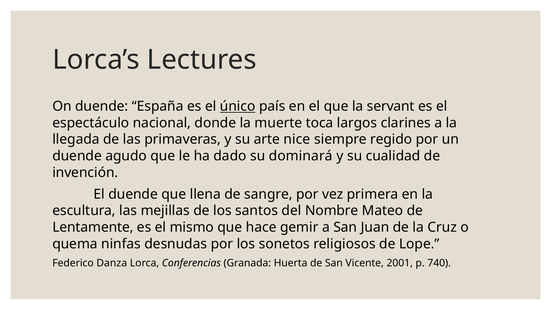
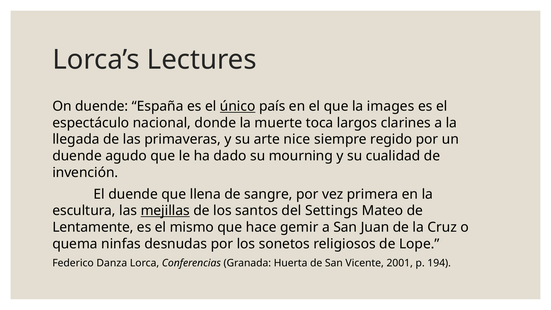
servant: servant -> images (391, 106)
dominará: dominará -> mourning (301, 156)
mejillas underline: none -> present (165, 211)
Nombre: Nombre -> Settings (332, 211)
740: 740 -> 194 (439, 263)
